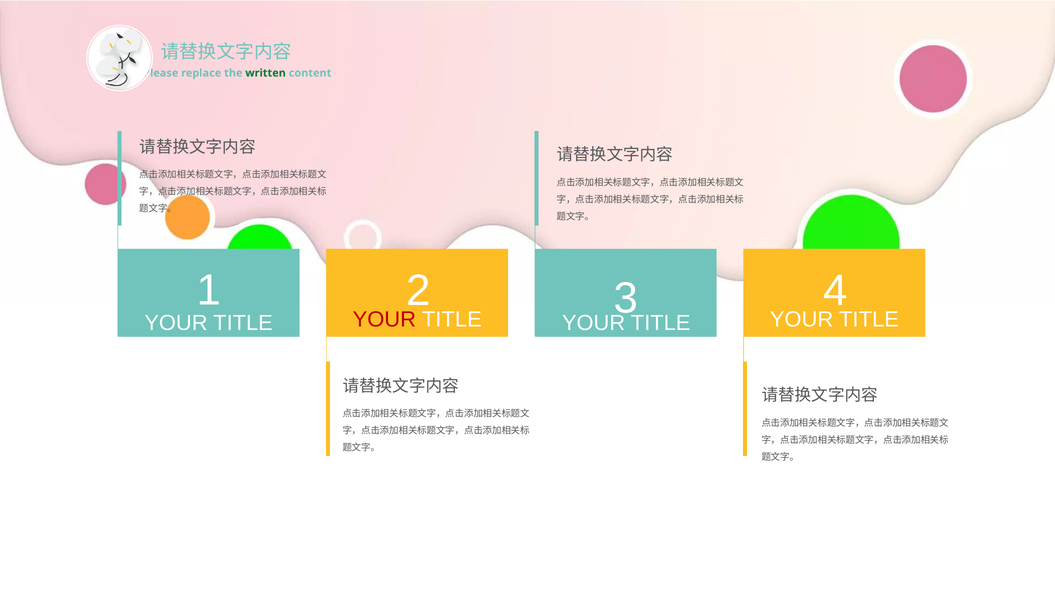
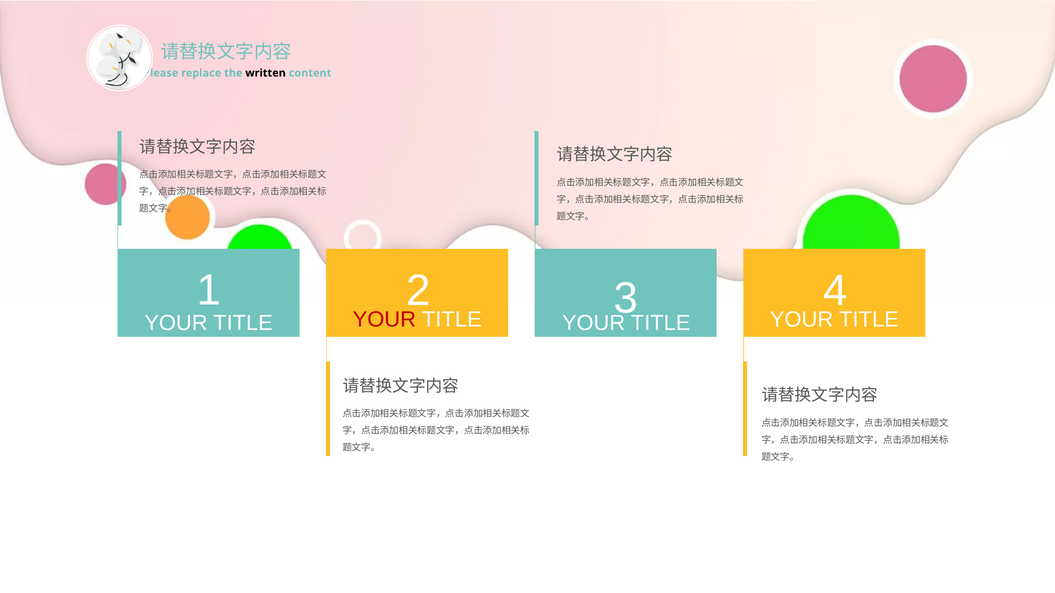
written colour: green -> black (266, 73)
